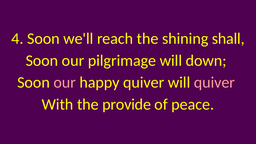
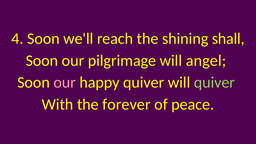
down: down -> angel (206, 61)
quiver colour: pink -> light green (214, 82)
provide: provide -> forever (126, 104)
